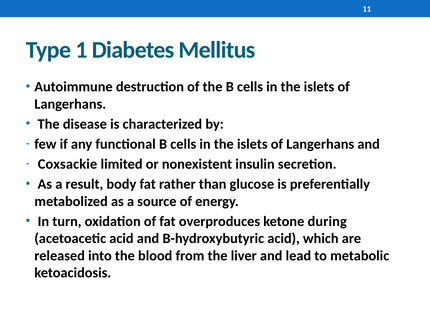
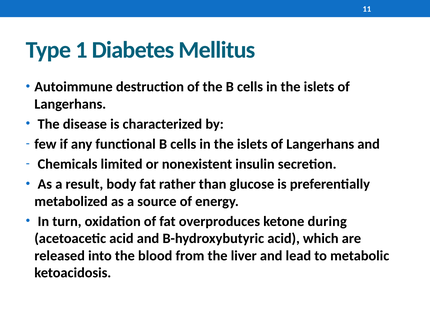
Coxsackie: Coxsackie -> Chemicals (68, 164)
